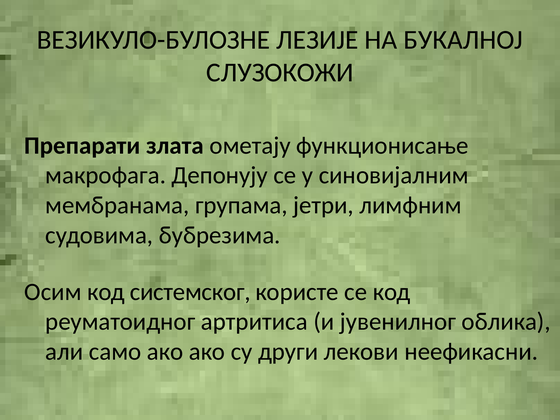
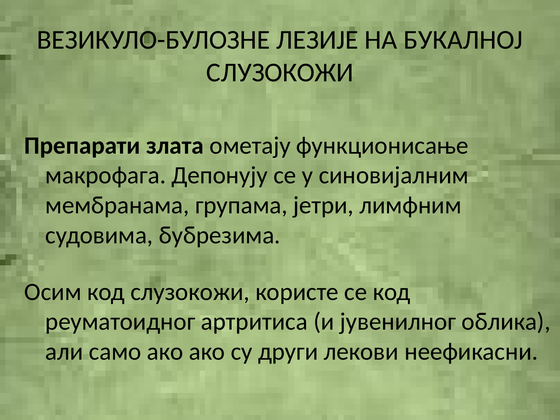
код системског: системског -> слузокожи (190, 292)
